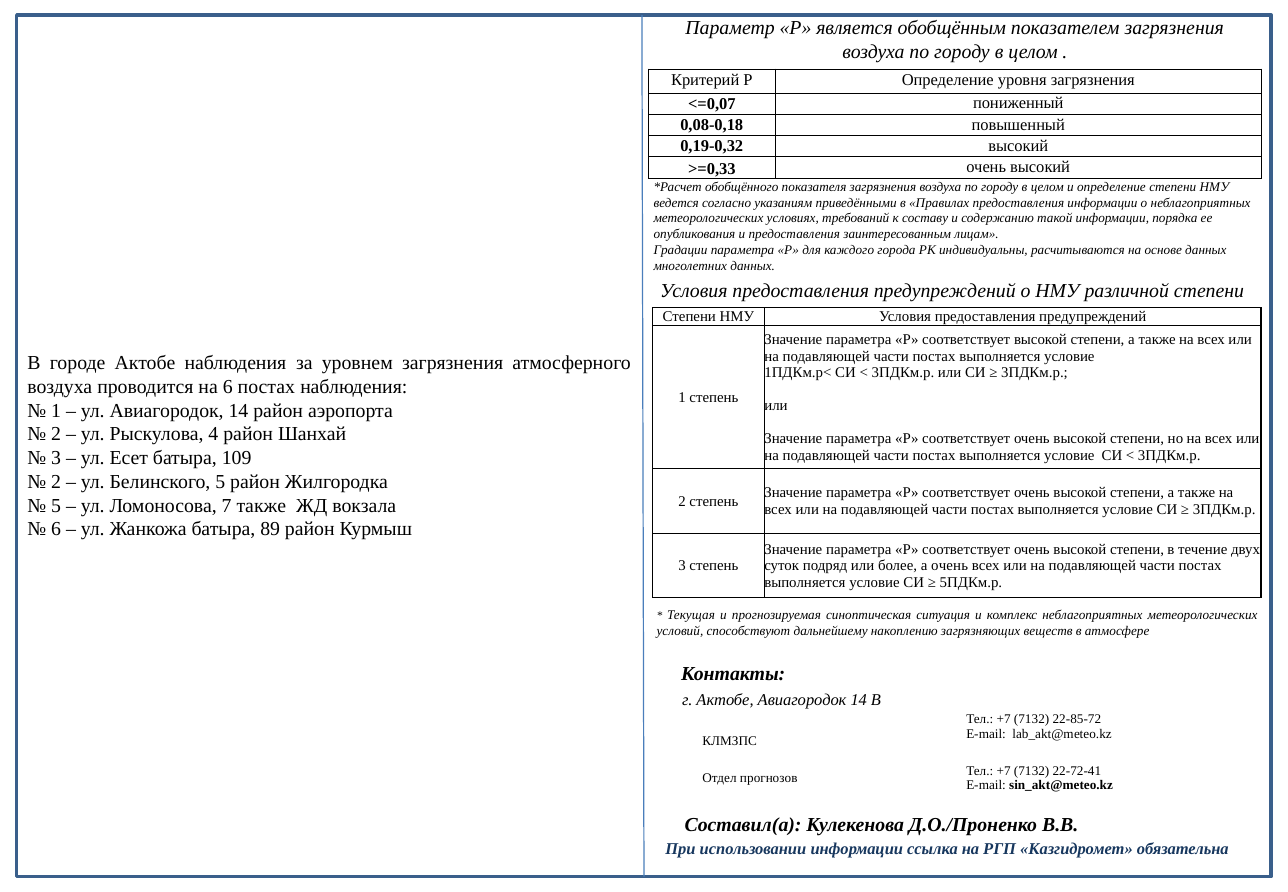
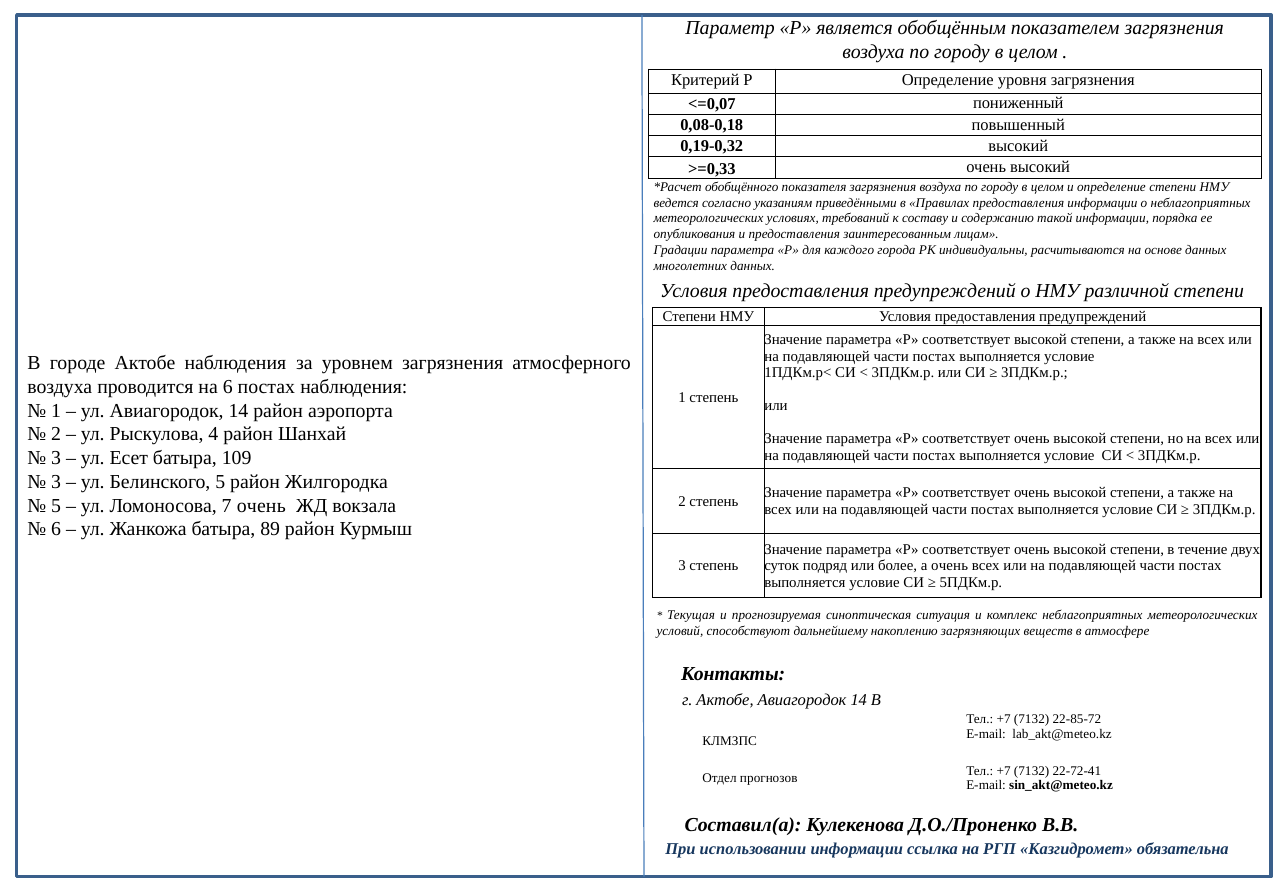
2: 2 -> 3 (56, 482)
7 также: также -> очень (261, 505)
